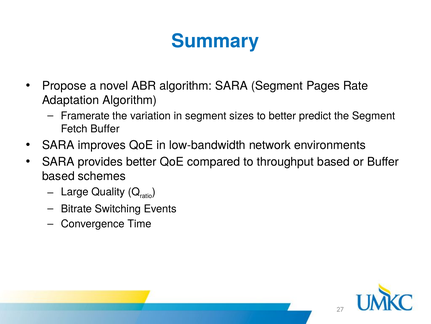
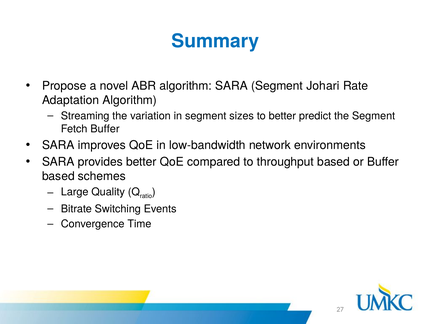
Pages: Pages -> Johari (323, 86)
Framerate: Framerate -> Streaming (85, 116)
